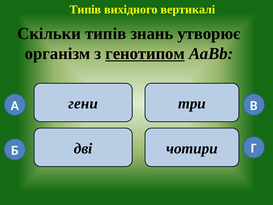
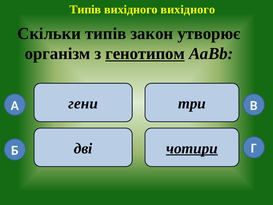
вихідного вертикалі: вертикалі -> вихідного (188, 9)
знань: знань -> закон (152, 34)
чотири underline: none -> present (192, 148)
